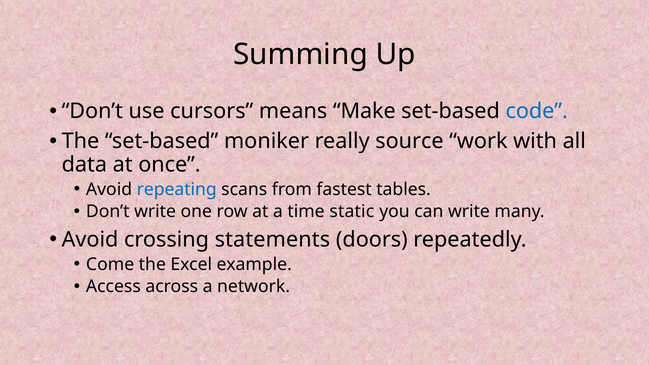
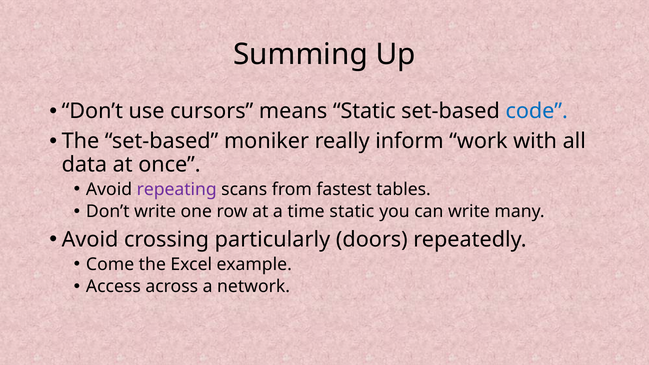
means Make: Make -> Static (364, 111)
source: source -> inform (409, 141)
repeating colour: blue -> purple (177, 189)
statements: statements -> particularly (272, 240)
